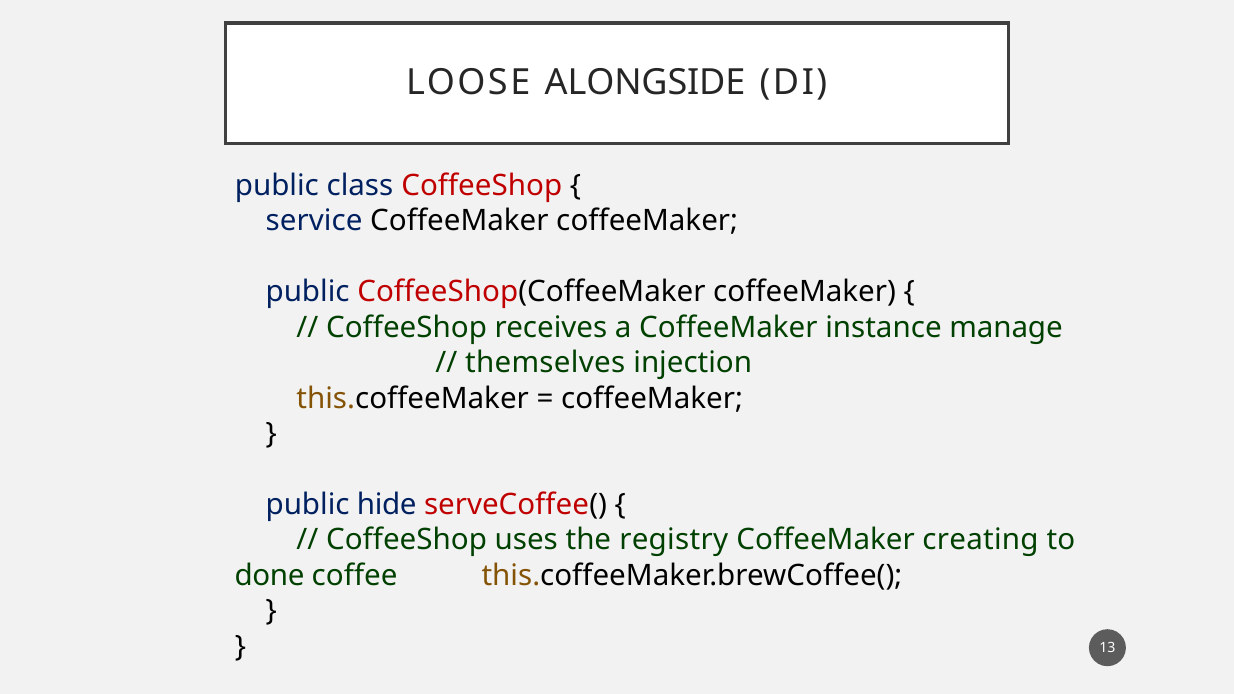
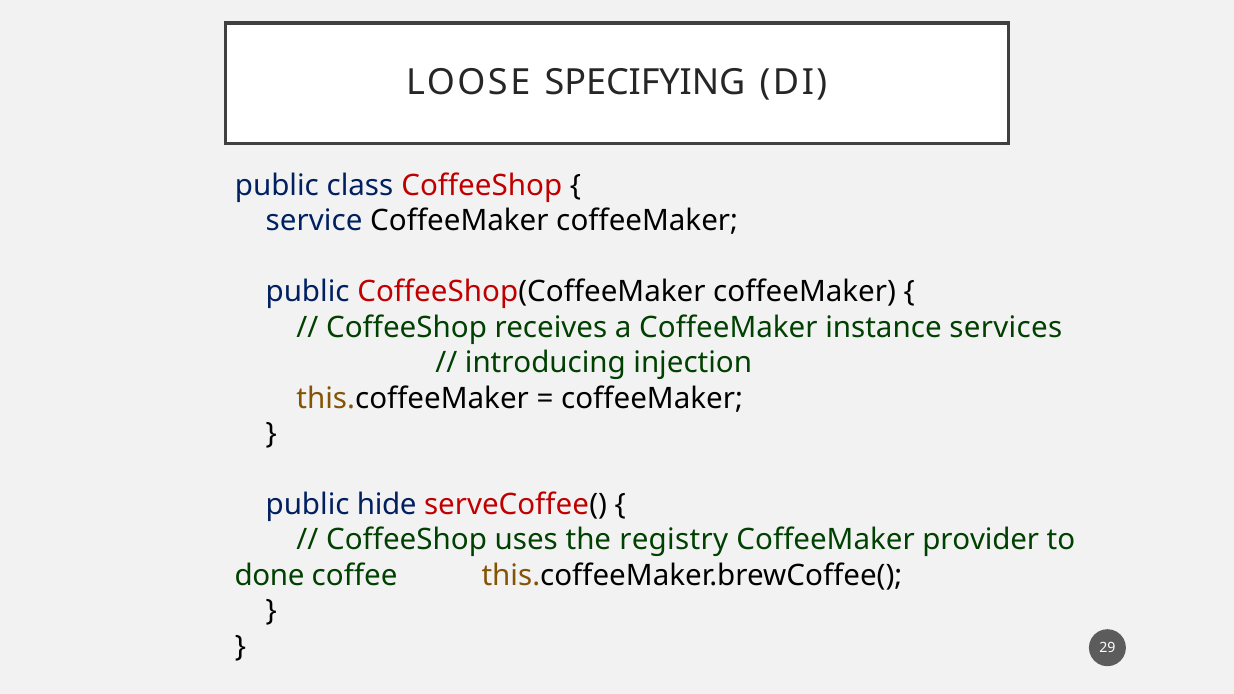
ALONGSIDE: ALONGSIDE -> SPECIFYING (645, 83)
manage: manage -> services (1006, 328)
themselves: themselves -> introducing (545, 363)
creating: creating -> provider (981, 540)
13: 13 -> 29 (1107, 648)
